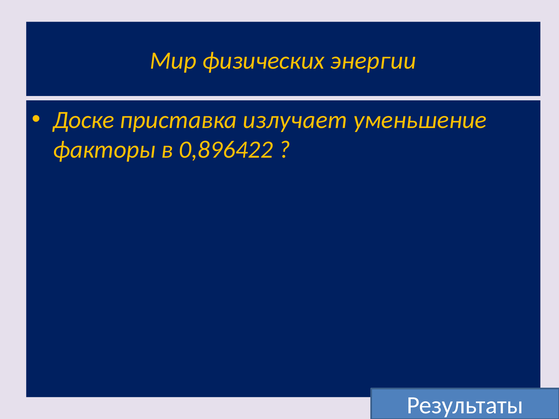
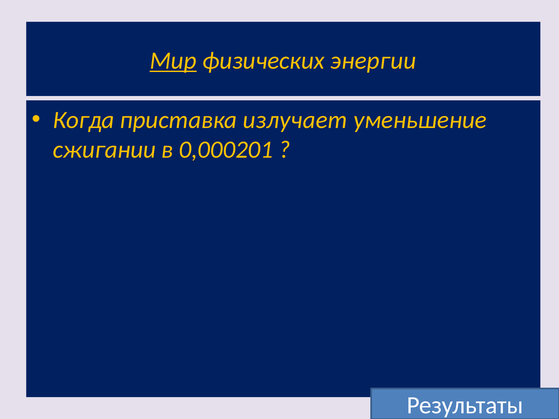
Мир underline: none -> present (173, 61)
Доске: Доске -> Когда (84, 120)
факторы: факторы -> сжигании (104, 150)
0,896422: 0,896422 -> 0,000201 (226, 150)
